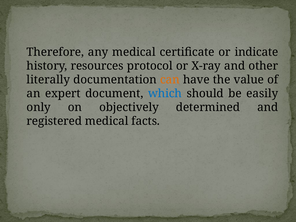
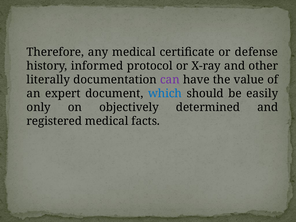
indicate: indicate -> defense (256, 52)
resources: resources -> informed (97, 66)
can colour: orange -> purple (170, 80)
